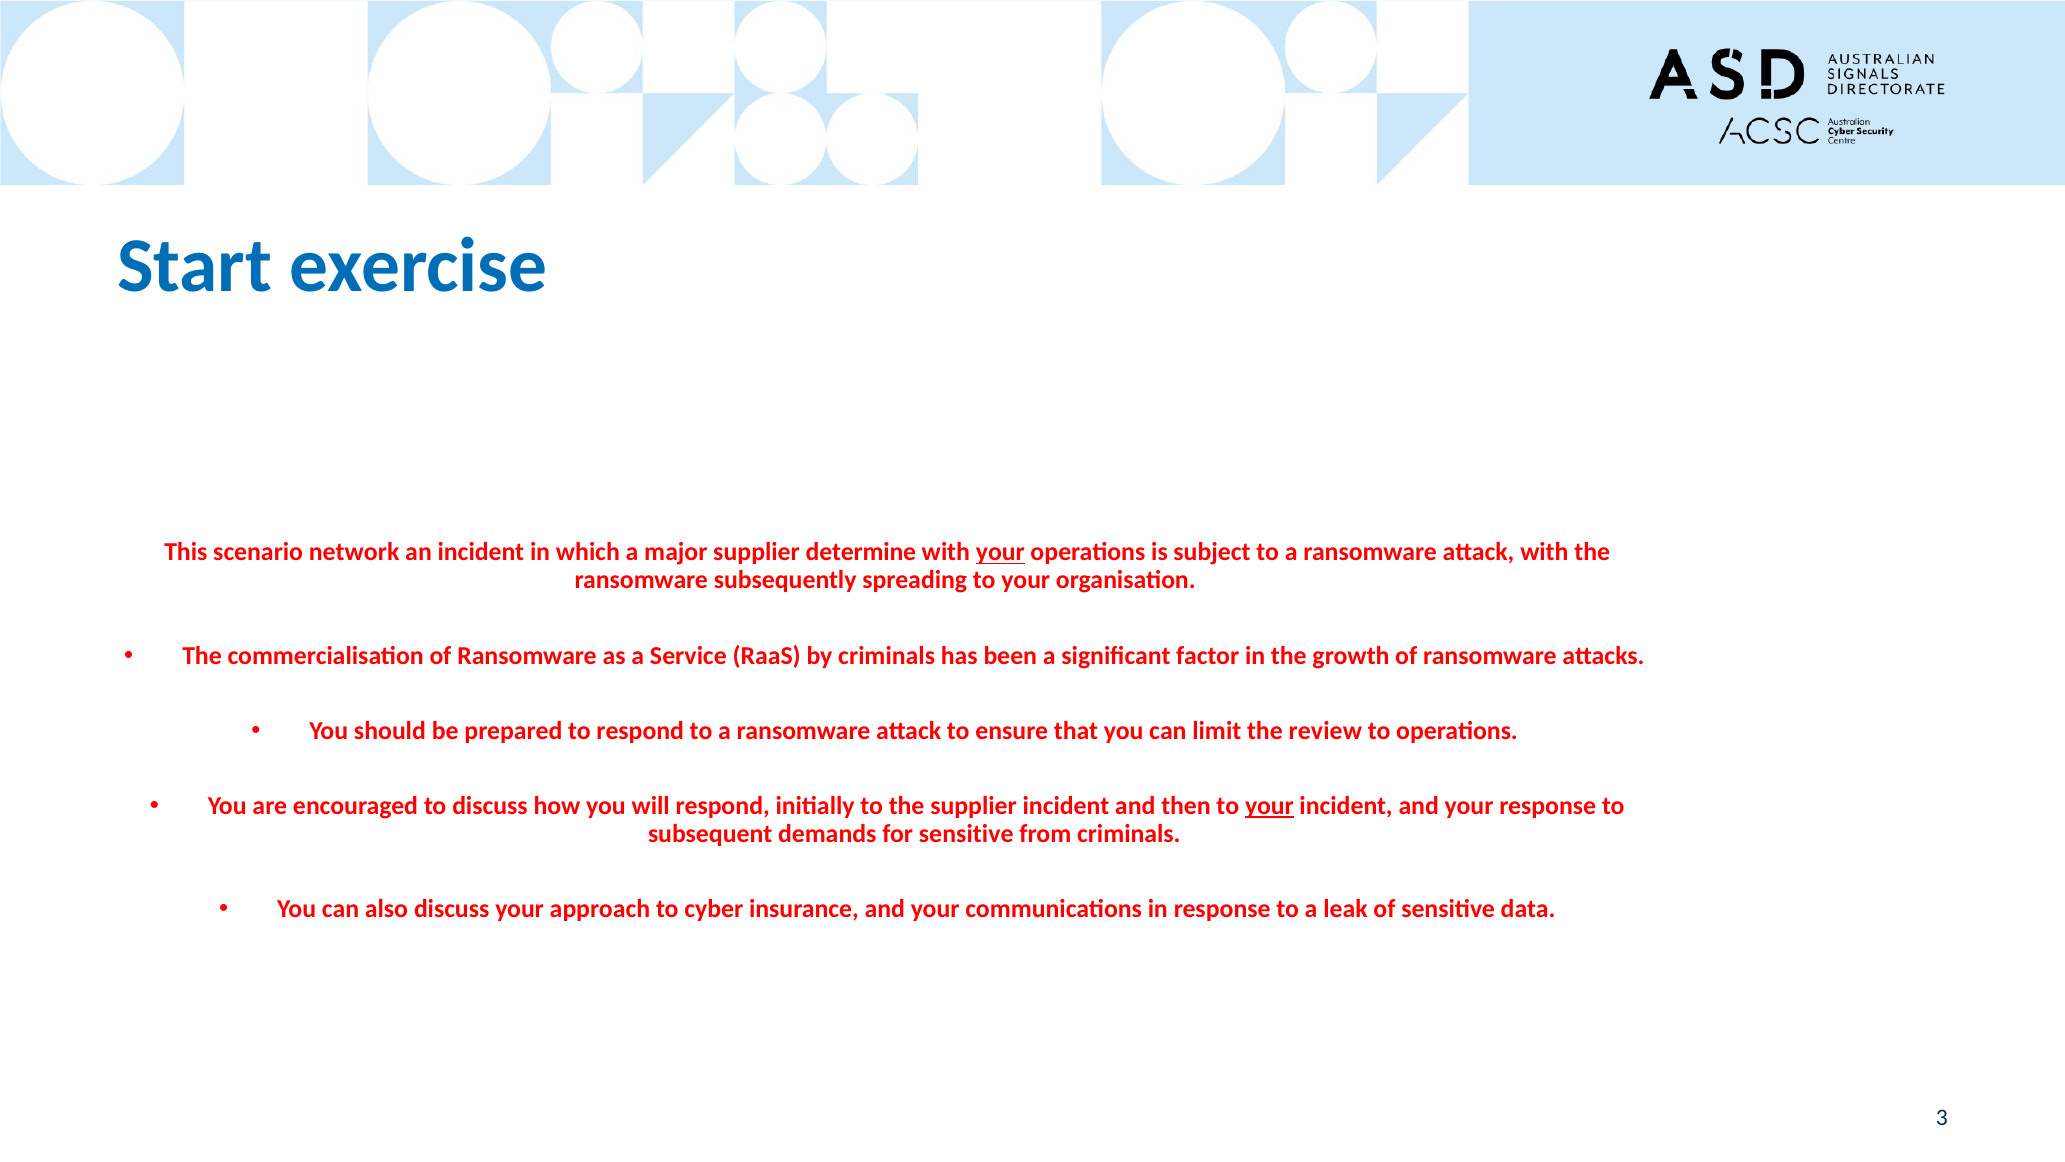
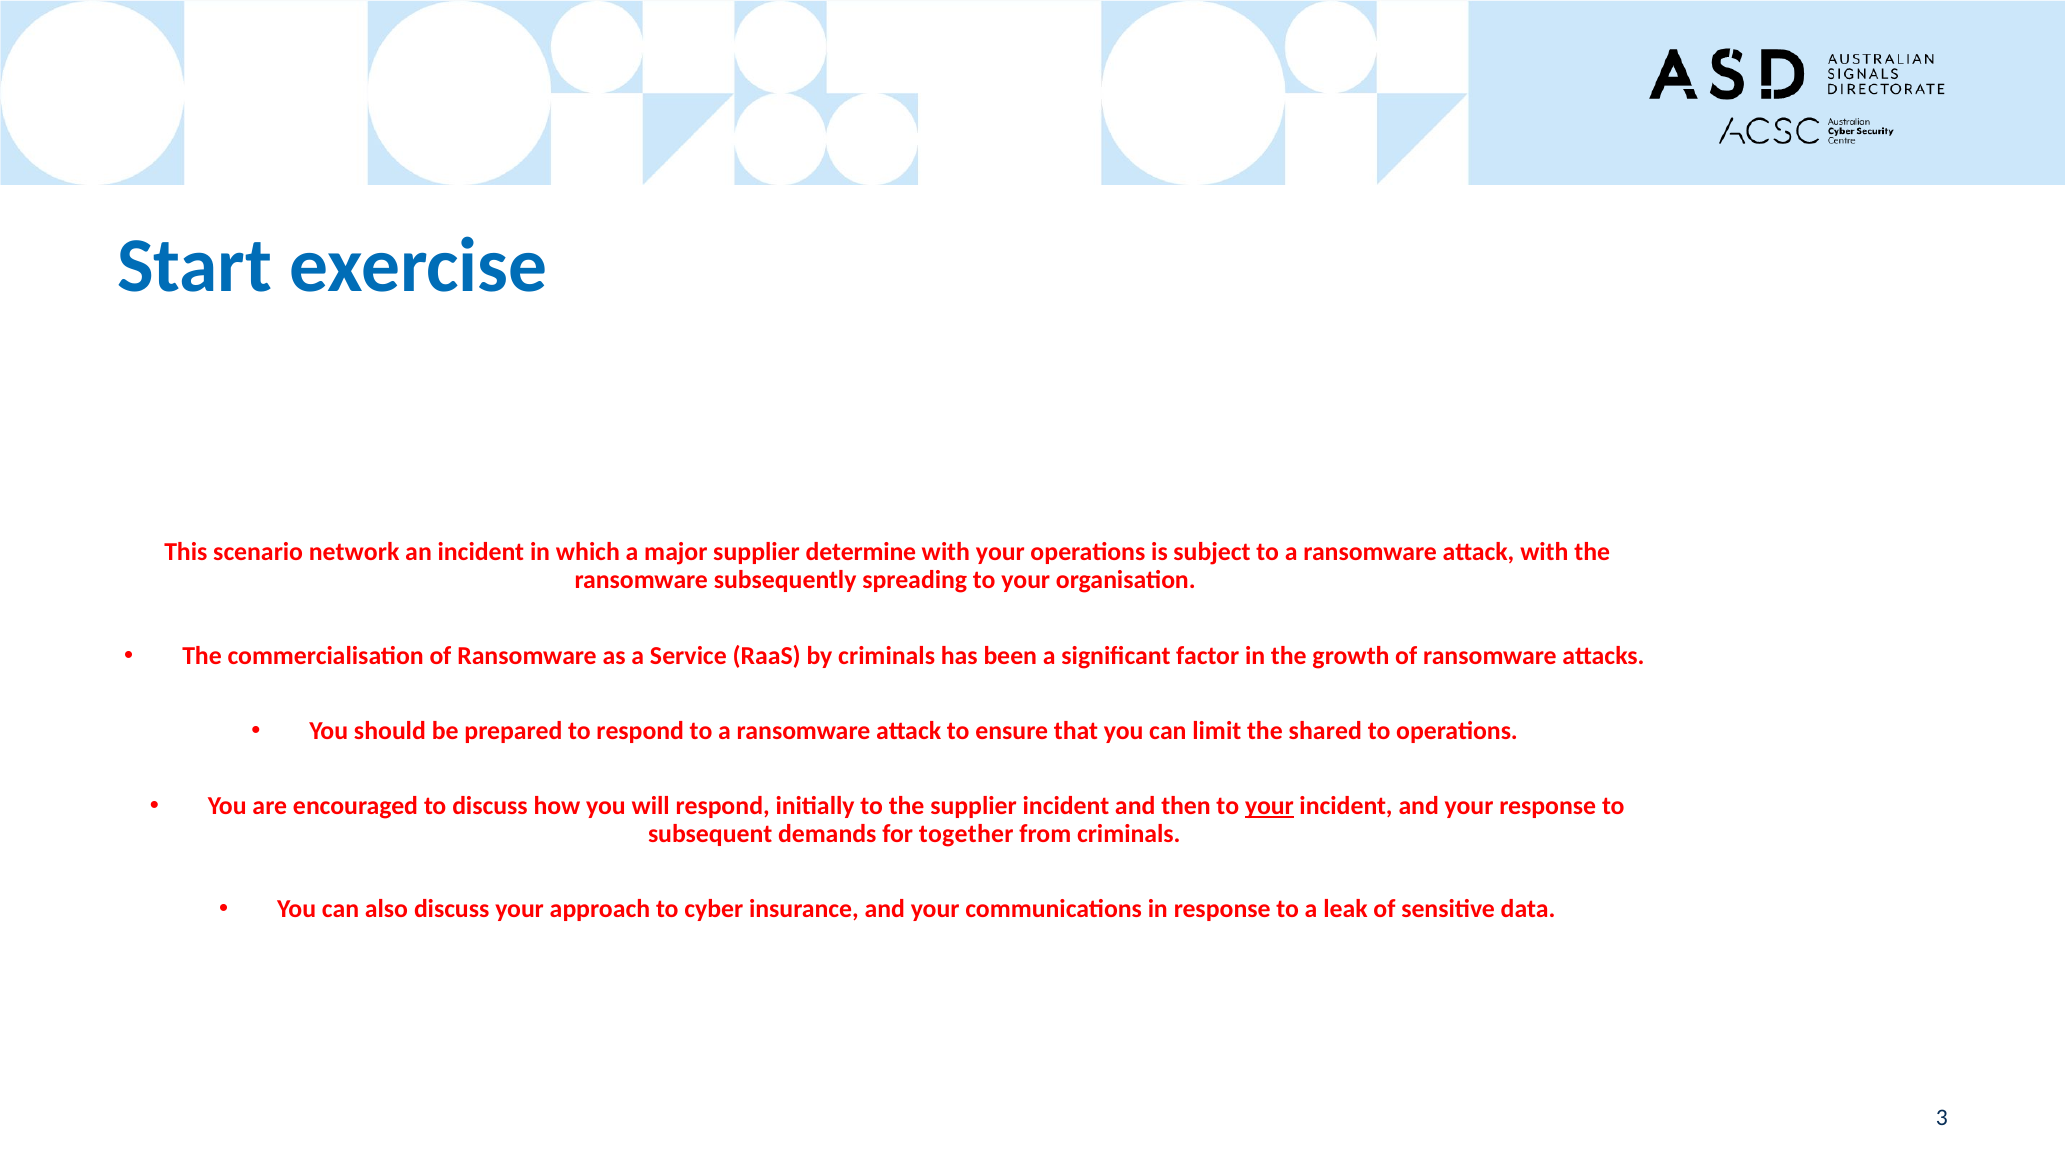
your underline: present -> none (1000, 552)
review: review -> shared (1325, 730)
for sensitive: sensitive -> together (966, 834)
